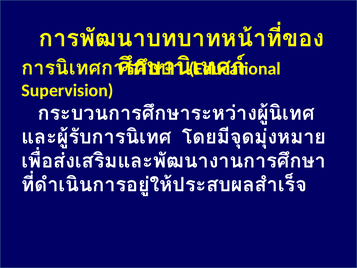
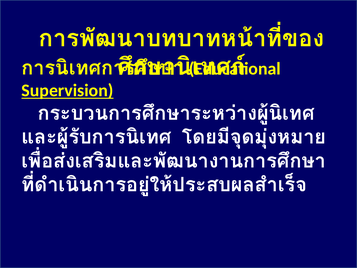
Supervision underline: none -> present (67, 91)
